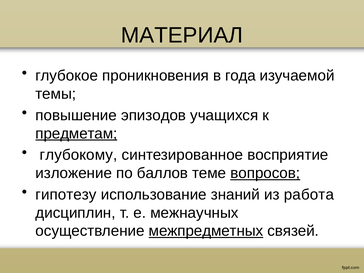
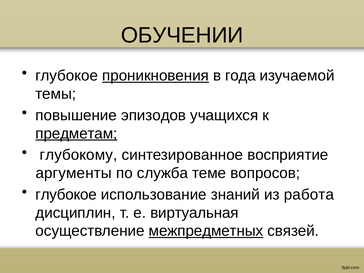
МАТЕРИАЛ: МАТЕРИАЛ -> ОБУЧЕНИИ (182, 35)
проникновения underline: none -> present (156, 76)
изложение: изложение -> аргументы (74, 173)
баллов: баллов -> служба (162, 173)
вопросов underline: present -> none (265, 173)
гипотезу: гипотезу -> глубокое (66, 195)
межнаучных: межнаучных -> виртуальная (194, 213)
